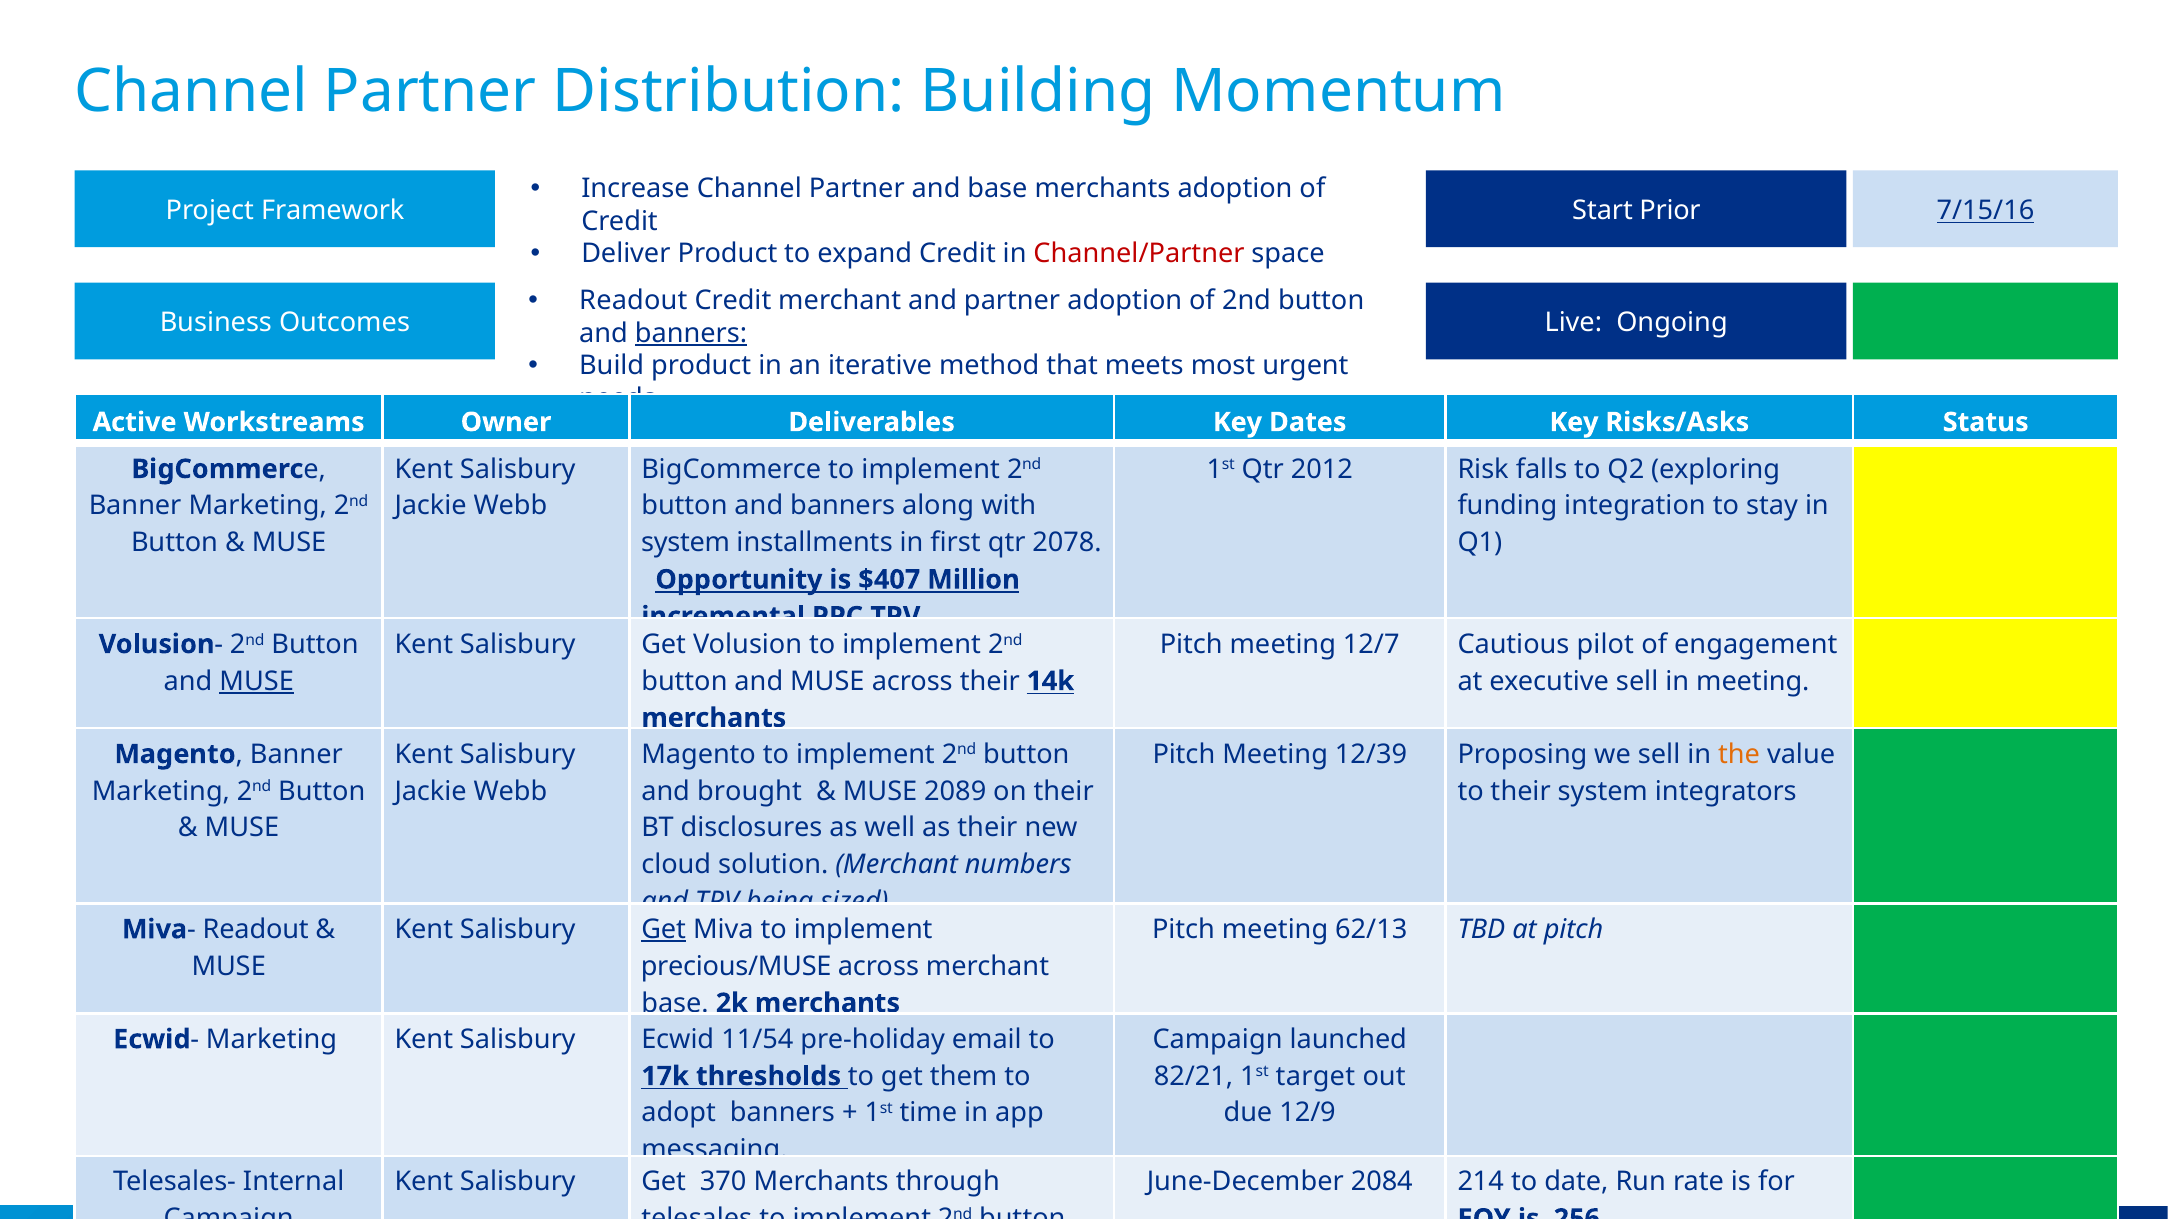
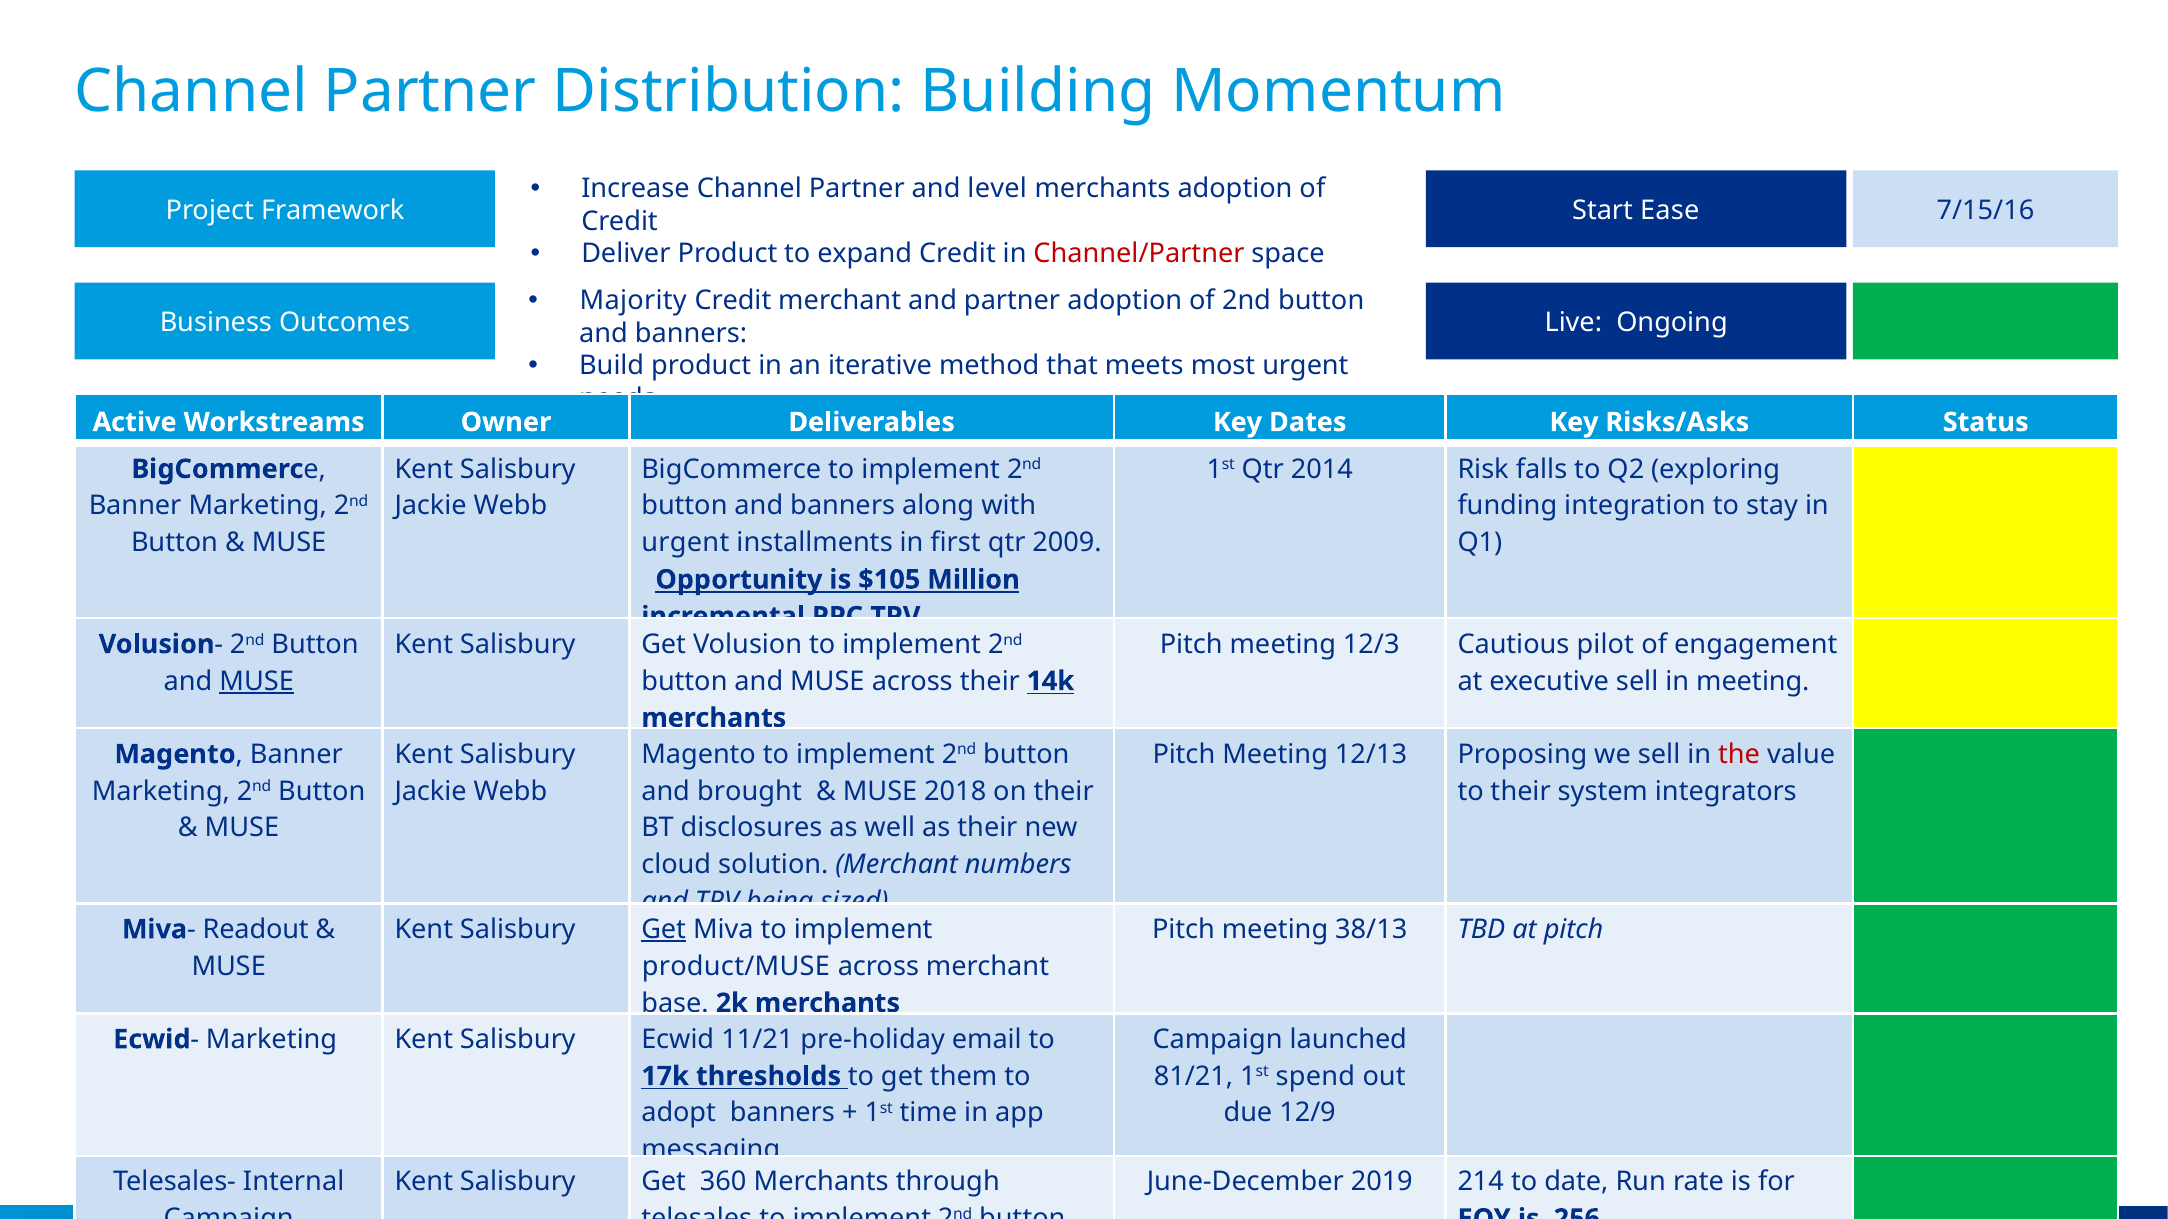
and base: base -> level (997, 189)
Prior: Prior -> Ease (1670, 211)
7/15/16 underline: present -> none (1985, 211)
Readout: Readout -> Majority (633, 301)
banners underline: present -> none (691, 333)
2012: 2012 -> 2014 (1322, 469)
system: system -> urgent (685, 543)
2078: 2078 -> 2009 (1067, 543)
$407: $407 -> $105 (889, 580)
12/7: 12/7 -> 12/3 (1371, 645)
12/39: 12/39 -> 12/13 (1371, 755)
the colour: orange -> red (1739, 755)
2089: 2089 -> 2018 (955, 791)
62/13: 62/13 -> 38/13 (1371, 930)
precious/MUSE: precious/MUSE -> product/MUSE (736, 967)
11/54: 11/54 -> 11/21 (757, 1040)
82/21: 82/21 -> 81/21 (1193, 1077)
target: target -> spend (1315, 1077)
370: 370 -> 360 (723, 1182)
2084: 2084 -> 2019 (1382, 1182)
